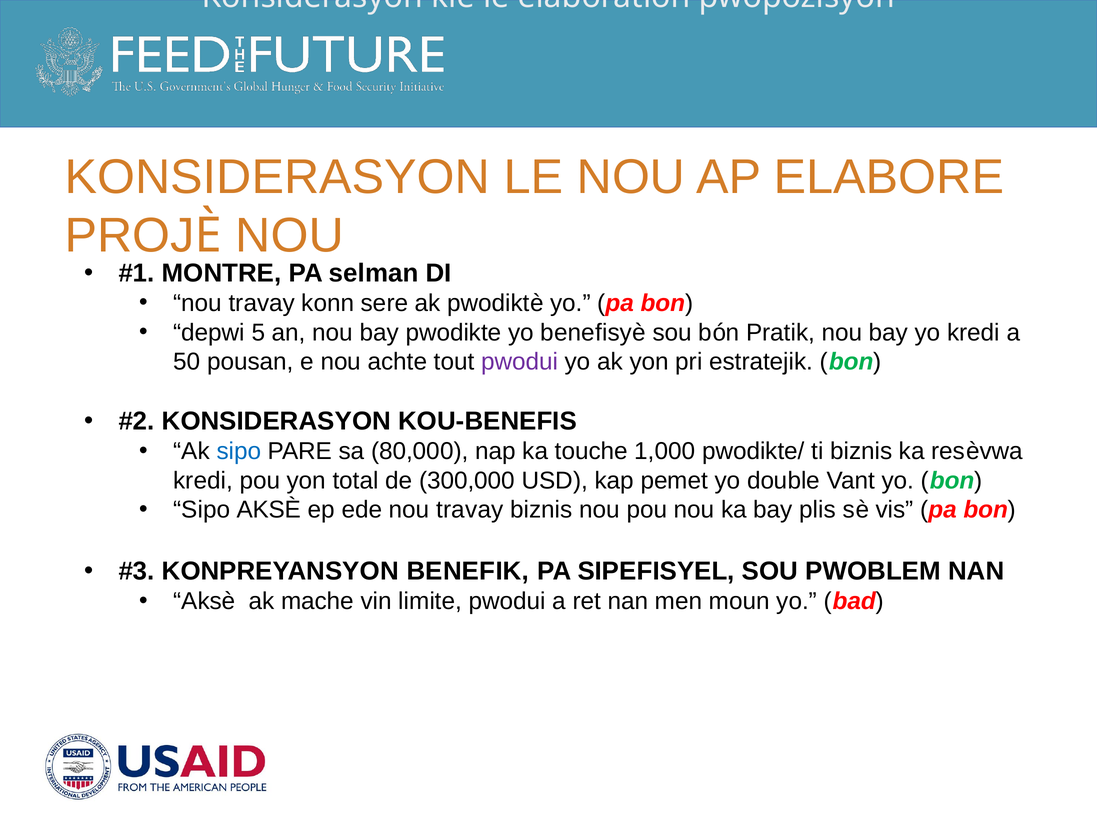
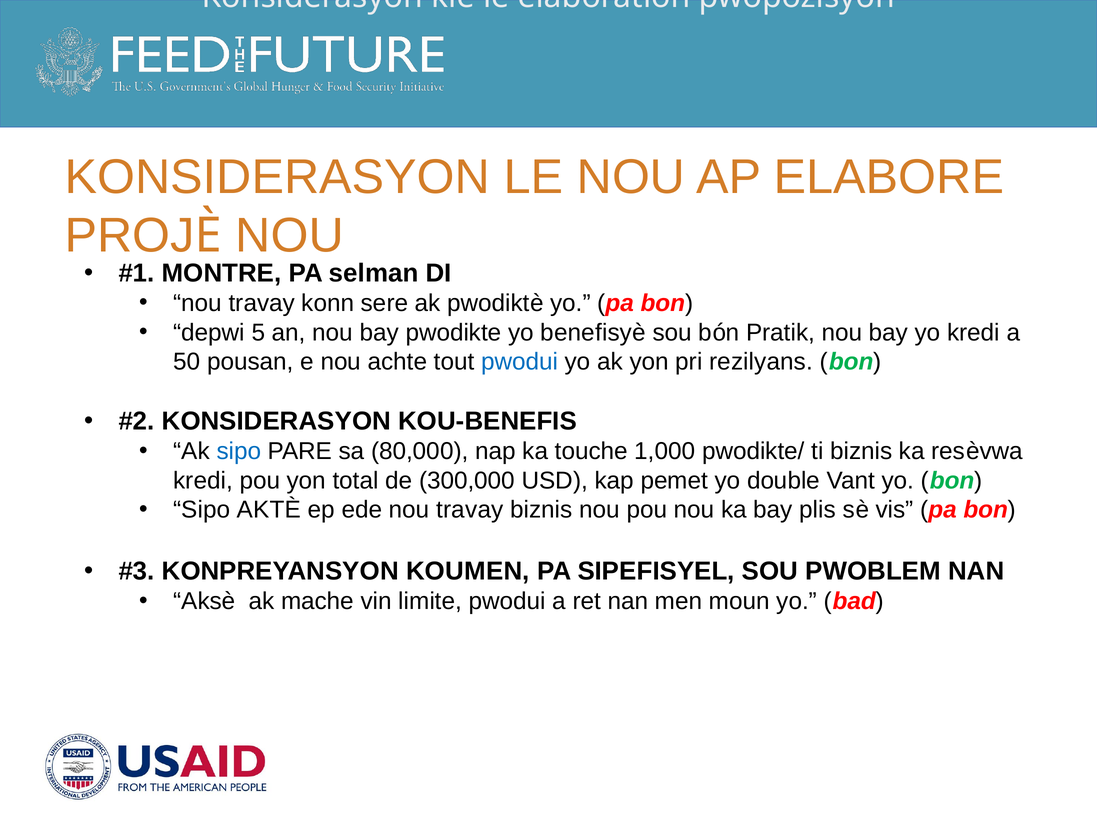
pwodui colour: purple -> blue (520, 362)
estratejik: estratejik -> rezilyans (761, 362)
Sipo AKSÈ: AKSÈ -> AKTÈ (269, 510)
BENEFIK: BENEFIK -> KOUMEN (468, 571)
